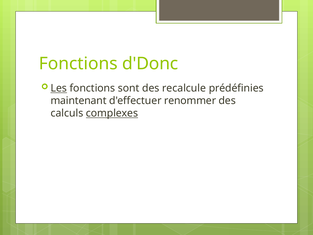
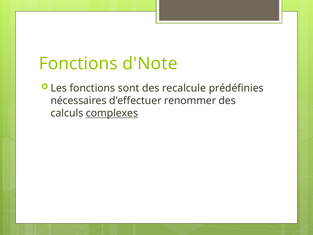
d'Donc: d'Donc -> d'Note (150, 64)
Les underline: present -> none (59, 88)
maintenant: maintenant -> nécessaires (79, 101)
